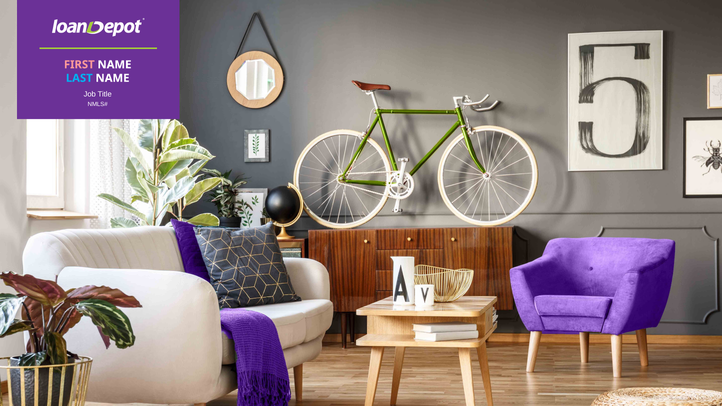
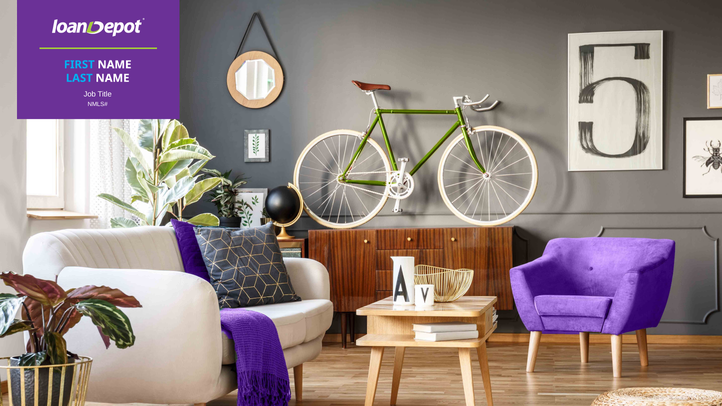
FIRST colour: pink -> light blue (79, 65)
